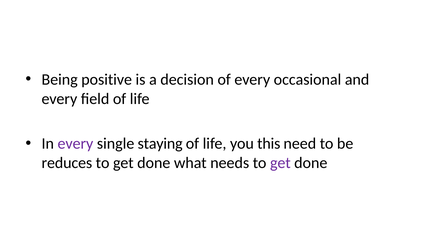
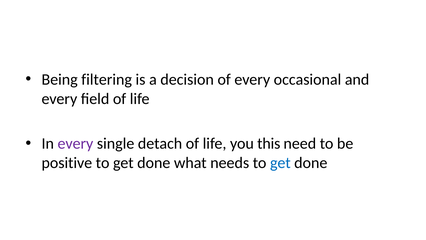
positive: positive -> filtering (107, 79)
staying: staying -> detach (160, 143)
reduces: reduces -> positive (67, 163)
get colour: purple -> blue (280, 163)
